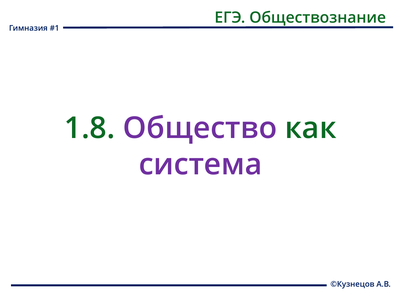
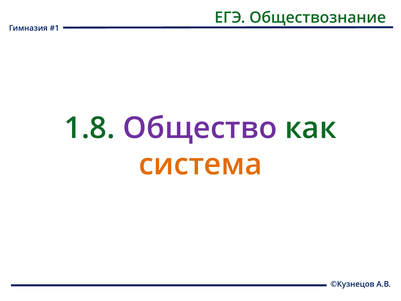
система colour: purple -> orange (201, 164)
